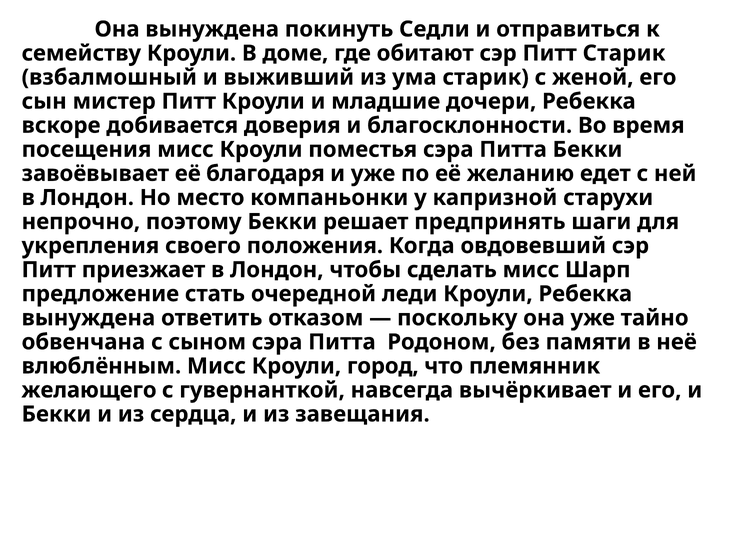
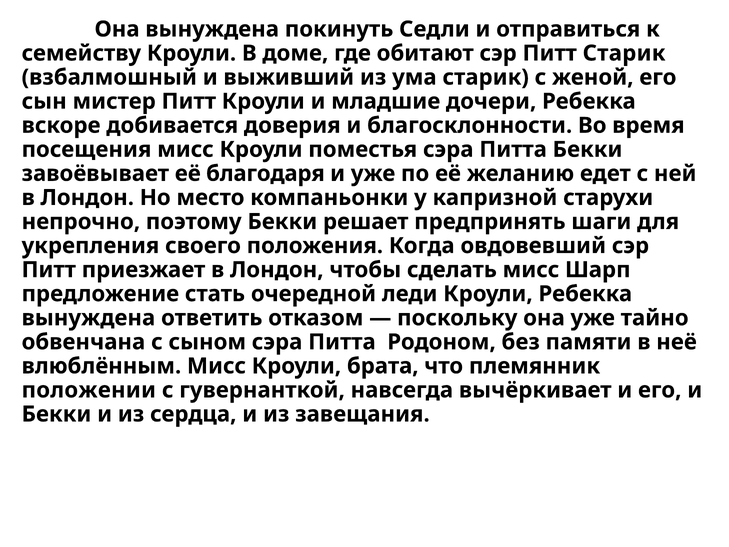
город: город -> брата (383, 366)
желающего: желающего -> положении (89, 390)
